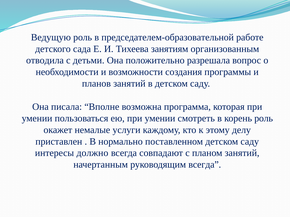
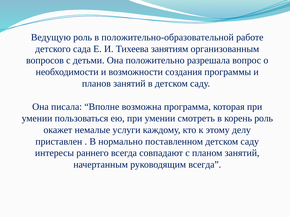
председателем-образовательной: председателем-образовательной -> положительно-образовательной (168, 37)
отводила: отводила -> вопросов (45, 61)
должно: должно -> раннего (93, 153)
